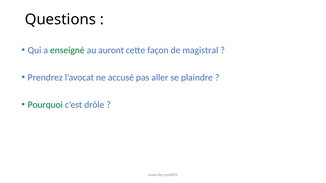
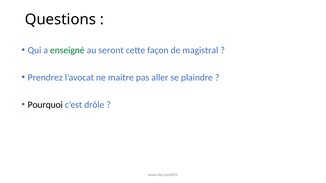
auront: auront -> seront (111, 50)
accusé: accusé -> maitre (121, 78)
Pourquoi colour: green -> black (45, 105)
